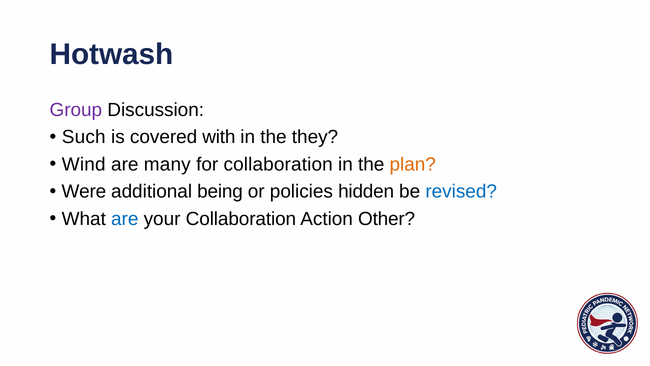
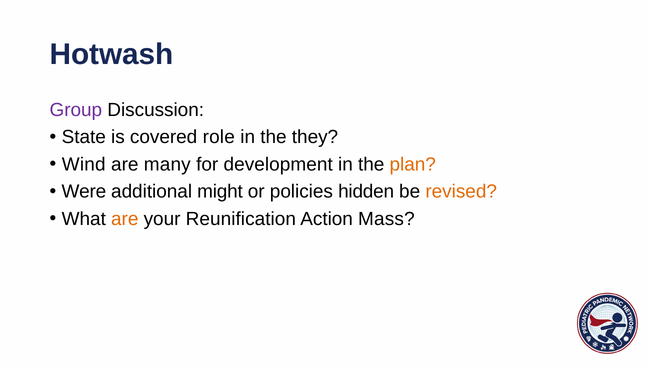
Such: Such -> State (84, 137)
with: with -> role (219, 137)
for collaboration: collaboration -> development (278, 164)
being: being -> might (220, 192)
revised colour: blue -> orange (461, 192)
are colour: blue -> orange (125, 219)
your Collaboration: Collaboration -> Reunification (241, 219)
Other: Other -> Mass (386, 219)
